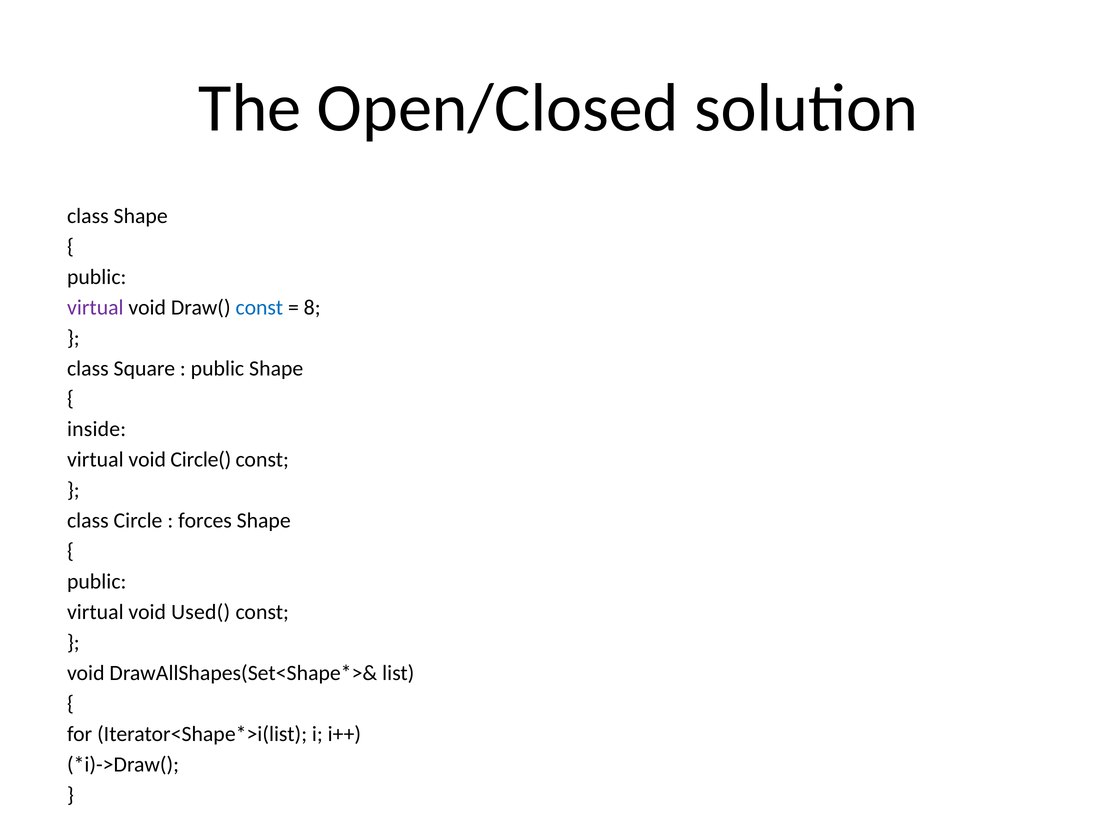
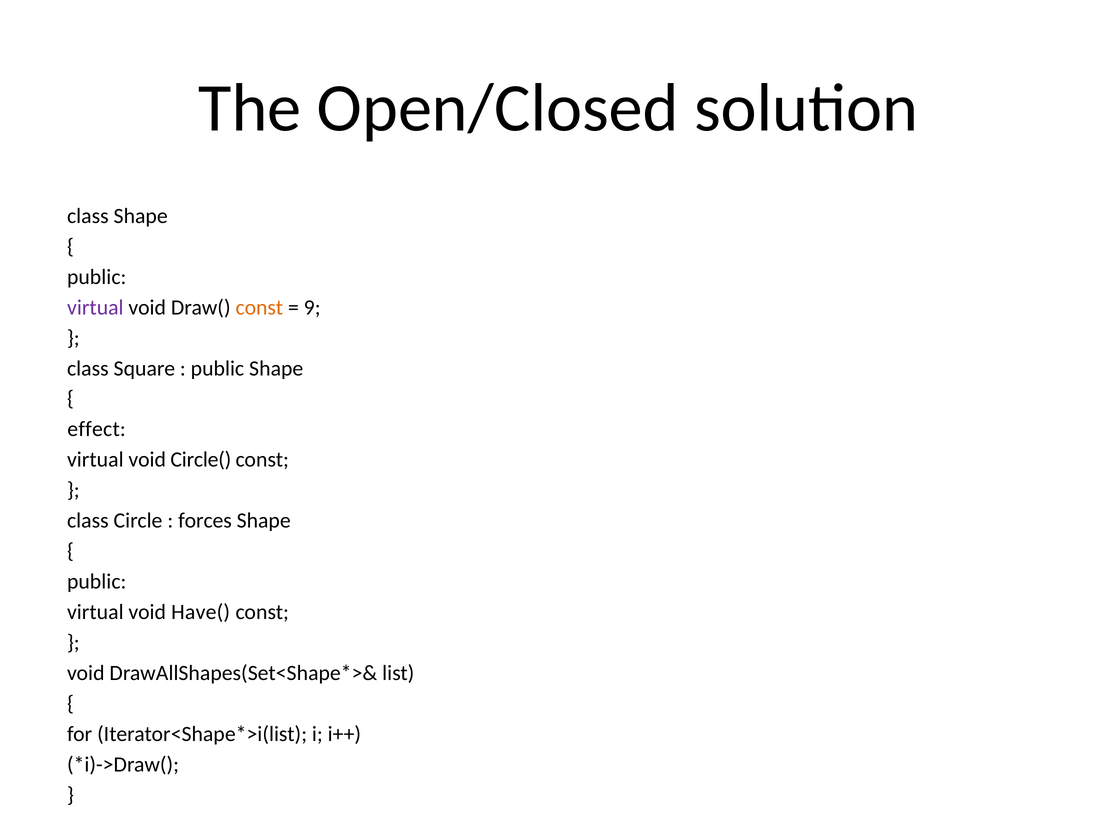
const colour: blue -> orange (259, 307)
8: 8 -> 9 (312, 307)
inside: inside -> effect (97, 429)
Used(: Used( -> Have( (201, 612)
